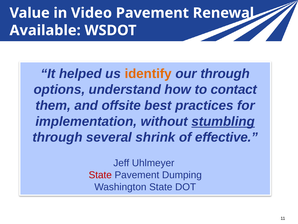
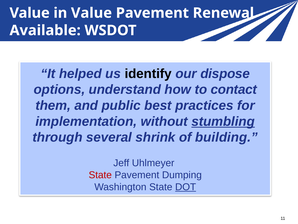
in Video: Video -> Value (91, 13)
identify colour: orange -> black (148, 73)
our through: through -> dispose (225, 73)
offsite: offsite -> public (121, 105)
effective: effective -> building (226, 137)
DOT underline: none -> present (186, 187)
